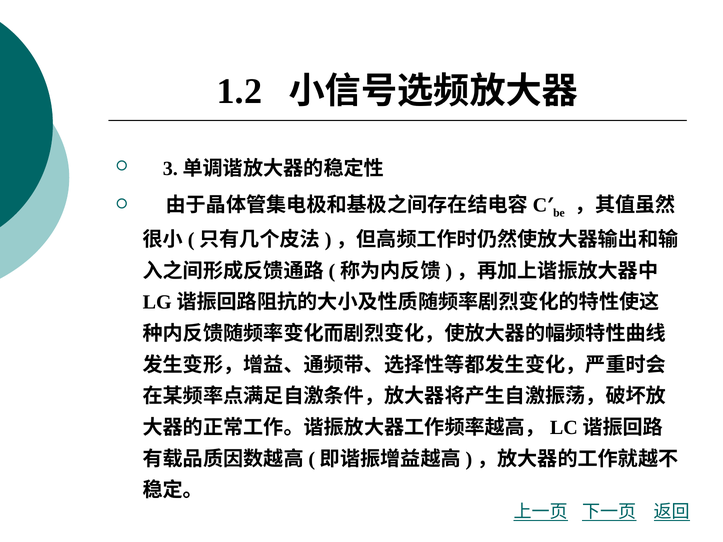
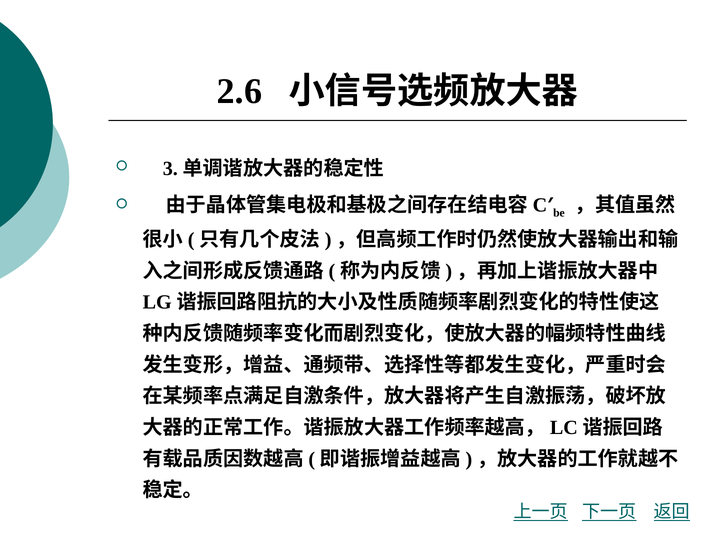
1.2: 1.2 -> 2.6 (239, 91)
